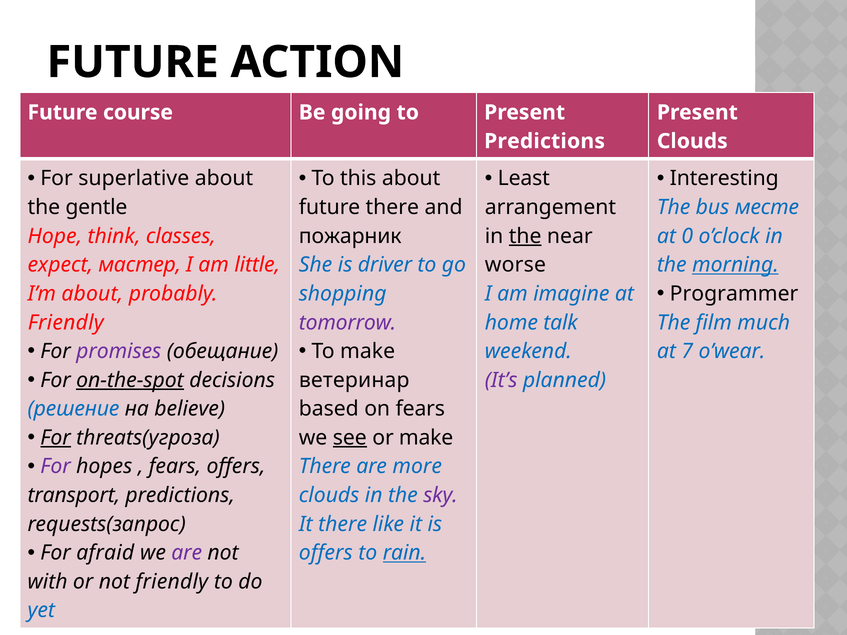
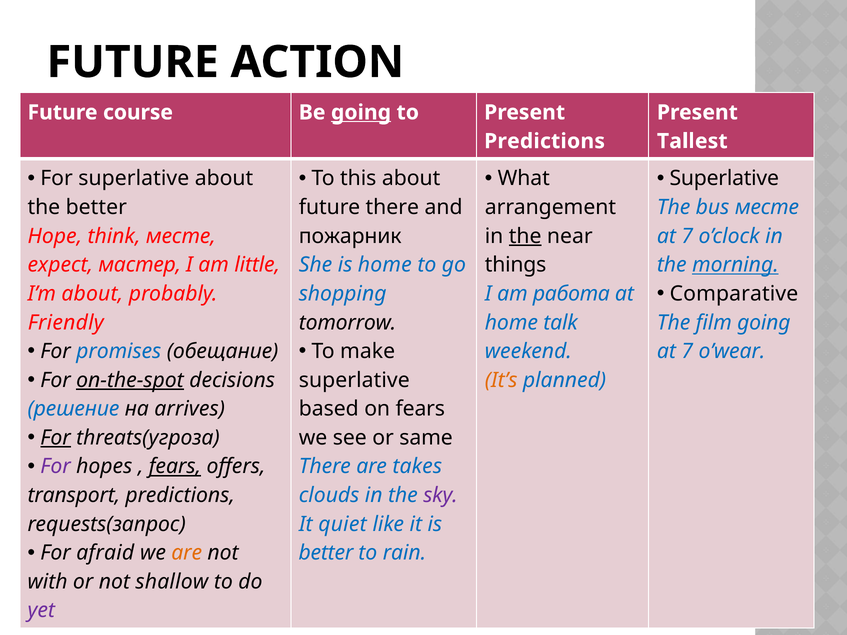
going underline: none -> present (361, 112)
Clouds: Clouds -> Tallest (692, 141)
Least: Least -> What (524, 179)
Interesting: Interesting -> Superlative (724, 179)
the gentle: gentle -> better (96, 207)
think classes: classes -> месте (181, 236)
0: 0 -> 7 (687, 236)
is driver: driver -> home (385, 265)
worse: worse -> things (516, 265)
Programmer: Programmer -> Comparative (734, 294)
imagine: imagine -> работа (571, 294)
tomorrow colour: purple -> black (347, 323)
film much: much -> going (764, 323)
promises colour: purple -> blue (119, 351)
ветеринар: ветеринар -> superlative (354, 380)
It’s colour: purple -> orange (501, 380)
believe: believe -> arrives (190, 409)
see underline: present -> none (350, 438)
or make: make -> same (426, 438)
fears underline: none -> present (175, 467)
more: more -> takes (417, 467)
It there: there -> quiet (343, 524)
are colour: purple -> orange (187, 553)
offers: offers -> better (326, 553)
rain underline: present -> none (404, 553)
not friendly: friendly -> shallow (172, 582)
yet colour: blue -> purple (41, 611)
